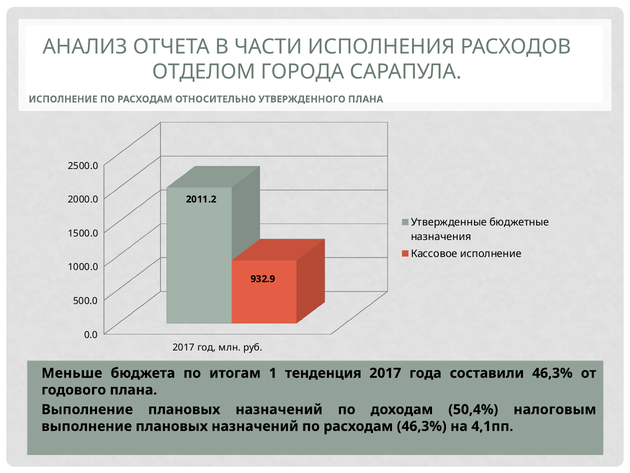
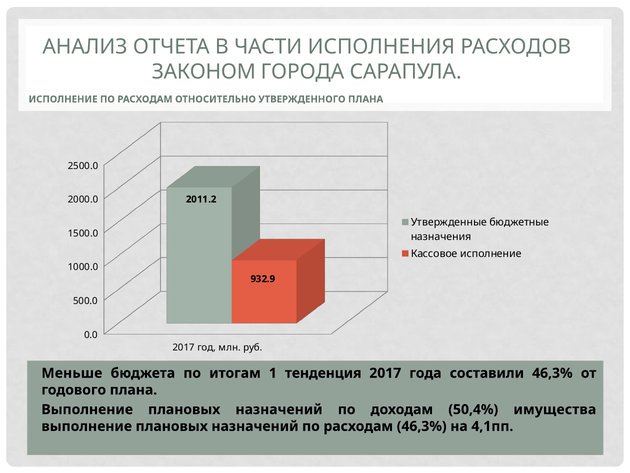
ОТДЕЛОМ: ОТДЕЛОМ -> ЗАКОНОМ (204, 72)
налоговым: налоговым -> имущества (555, 409)
